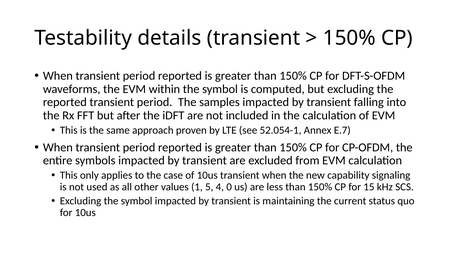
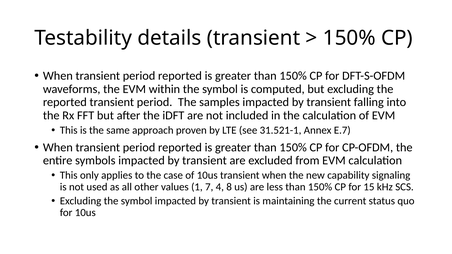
52.054-1: 52.054-1 -> 31.521-1 (281, 130)
5: 5 -> 7 (209, 187)
0: 0 -> 8 (229, 187)
